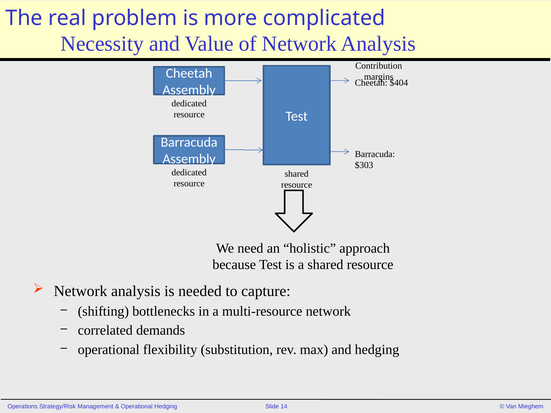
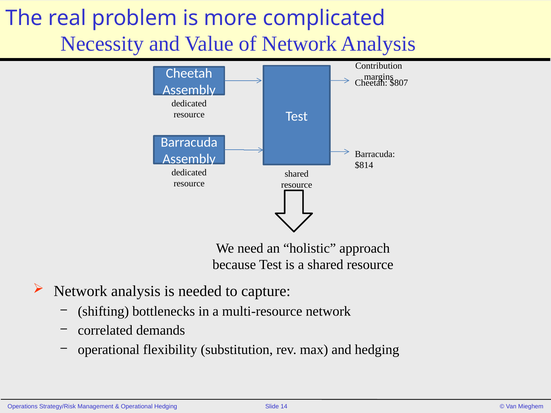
$404: $404 -> $807 (399, 83)
$303: $303 -> $814 (364, 165)
